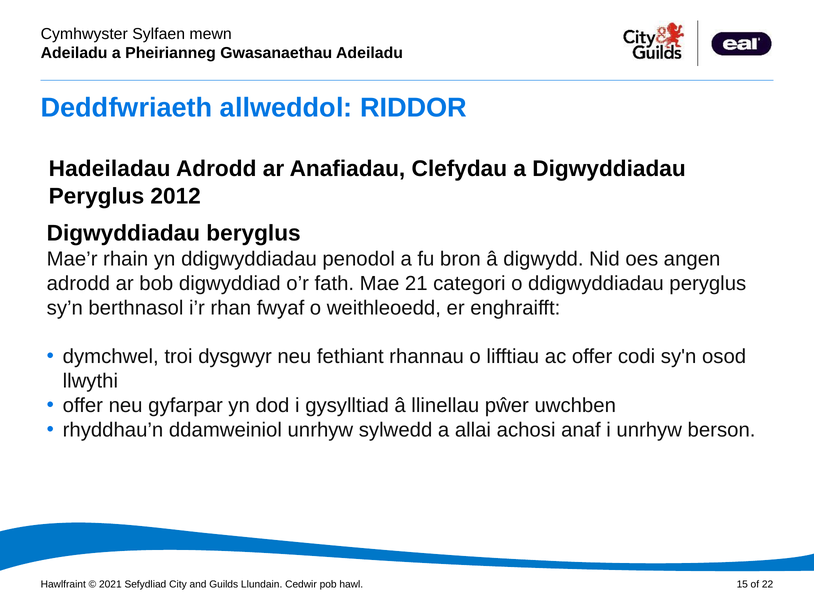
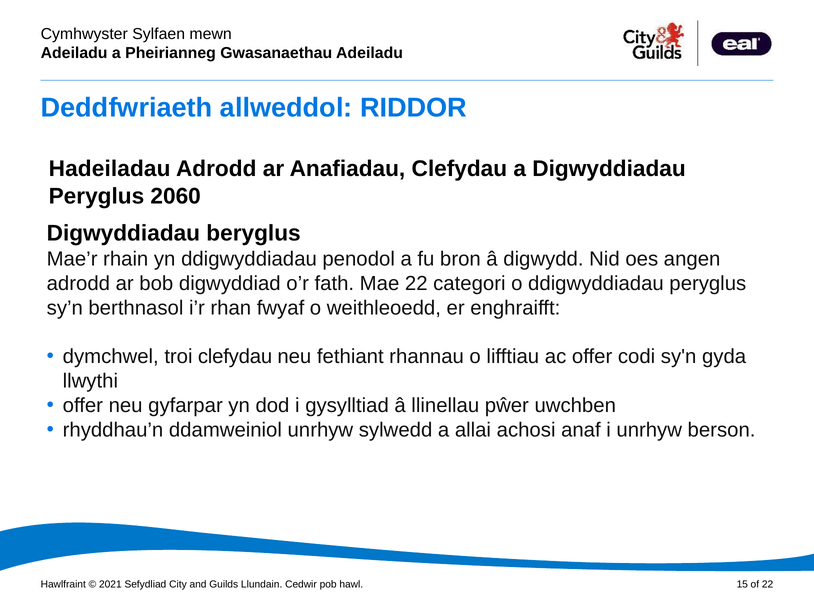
2012: 2012 -> 2060 (176, 196)
Mae 21: 21 -> 22 (416, 283)
troi dysgwyr: dysgwyr -> clefydau (235, 356)
osod: osod -> gyda (724, 356)
